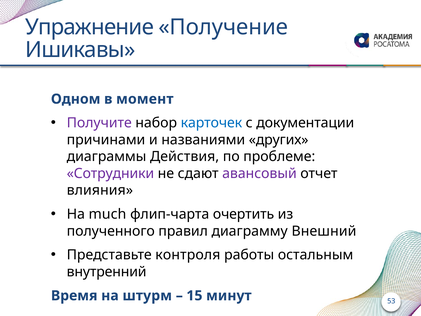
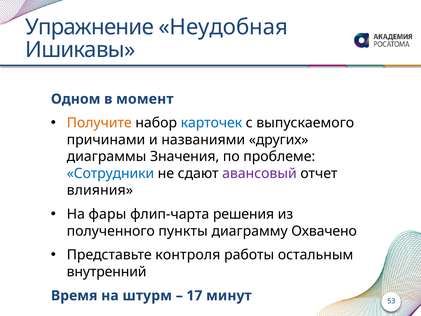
Получение: Получение -> Неудобная (223, 27)
Получите colour: purple -> orange (99, 123)
документации: документации -> выпускаемого (305, 123)
Действия: Действия -> Значения (185, 157)
Сотрудники colour: purple -> blue (110, 173)
much: much -> фары (107, 214)
очертить: очертить -> решения (244, 214)
правил: правил -> пункты (183, 231)
Внешний: Внешний -> Охвачено (324, 231)
15: 15 -> 17 (194, 295)
